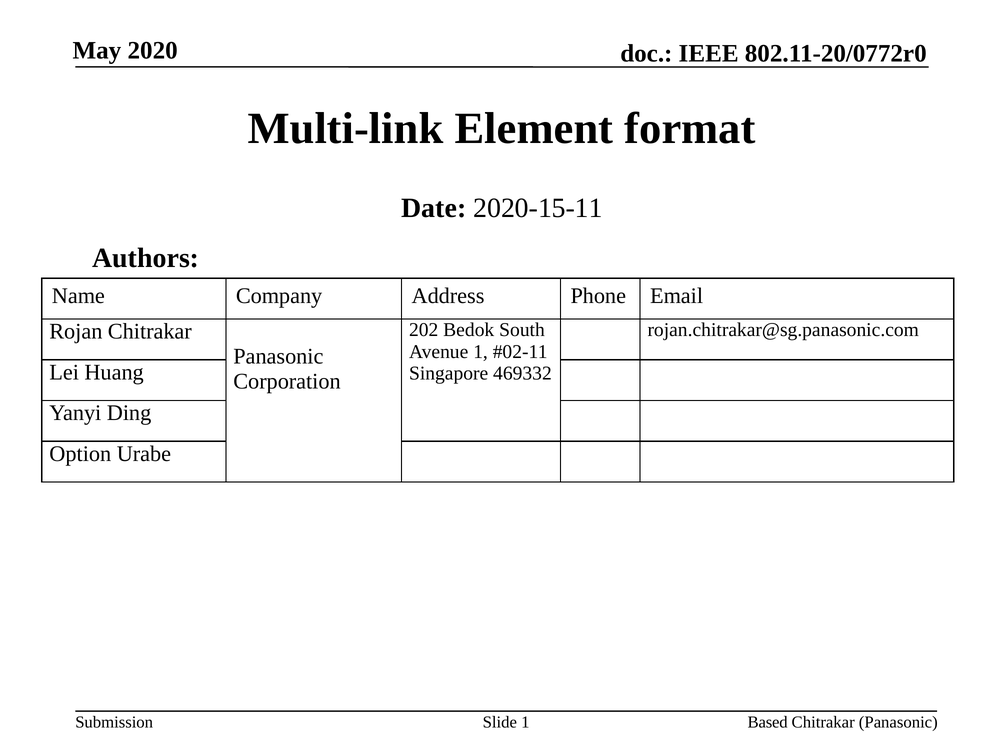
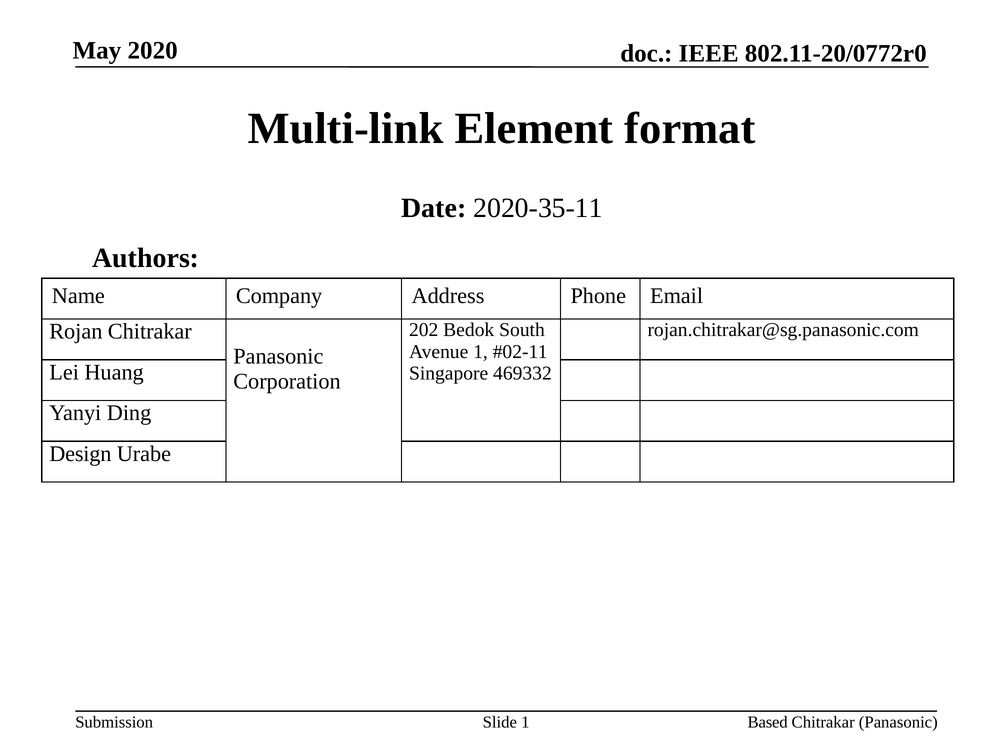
2020-15-11: 2020-15-11 -> 2020-35-11 (538, 208)
Option: Option -> Design (80, 454)
